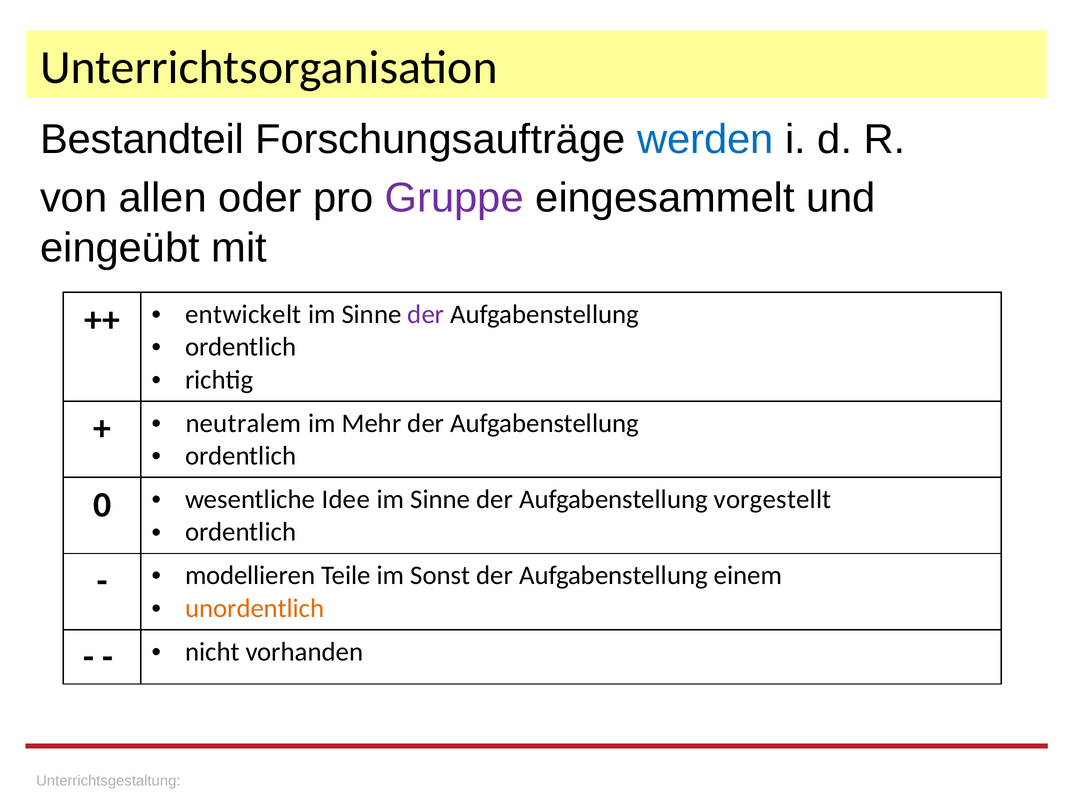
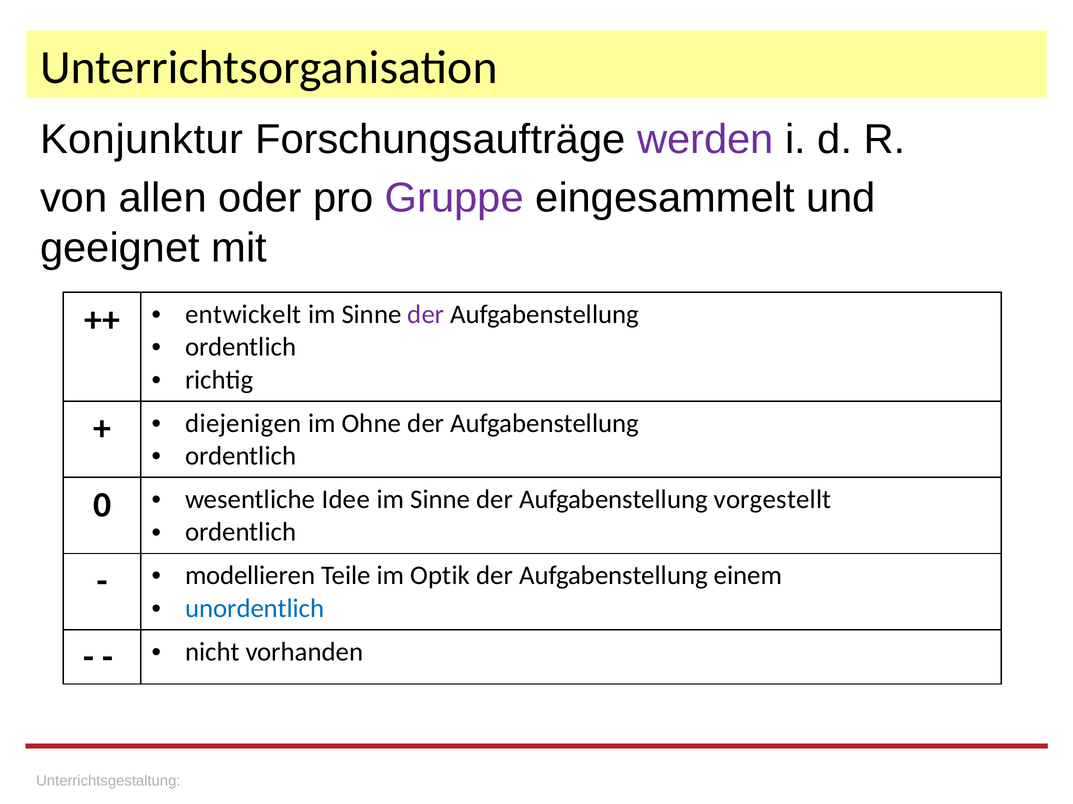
Bestandteil: Bestandteil -> Konjunktur (142, 140)
werden colour: blue -> purple (705, 140)
eingeübt: eingeübt -> geeignet (120, 248)
neutralem: neutralem -> diejenigen (243, 424)
Mehr: Mehr -> Ohne (371, 424)
Sonst: Sonst -> Optik (440, 576)
unordentlich colour: orange -> blue (255, 609)
